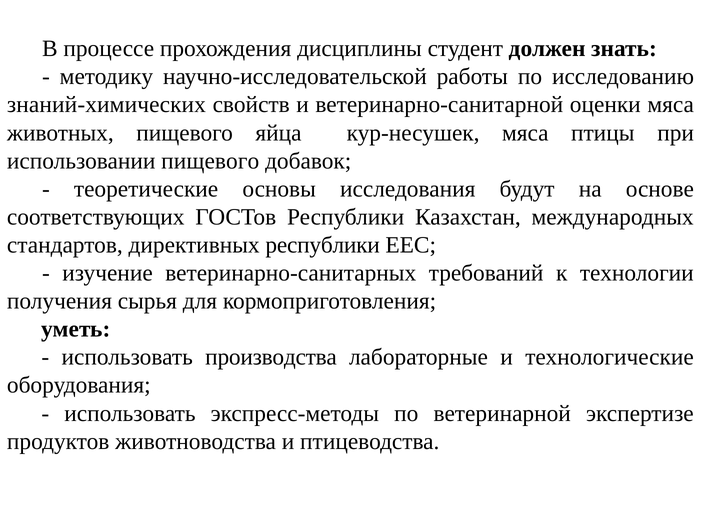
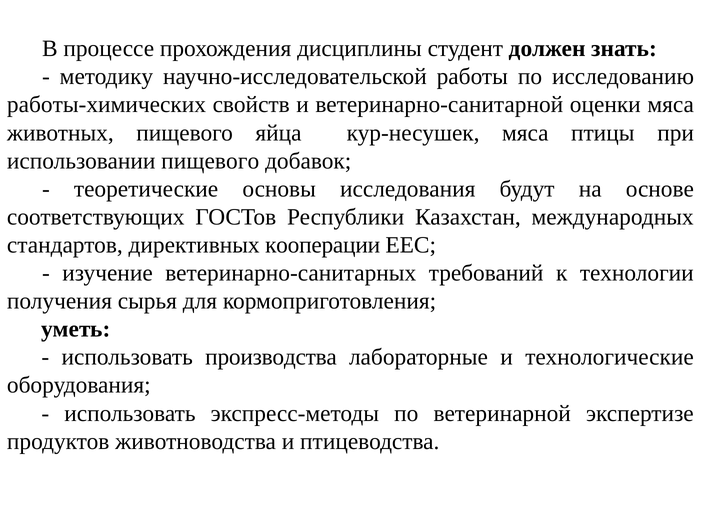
знаний-химических: знаний-химических -> работы-химических (107, 105)
директивных республики: республики -> кооперации (323, 245)
